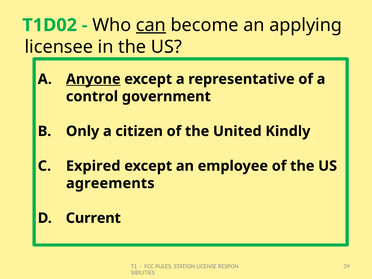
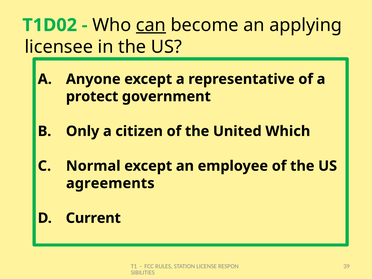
Anyone underline: present -> none (93, 79)
control: control -> protect (92, 96)
Kindly: Kindly -> Which (288, 131)
Expired: Expired -> Normal (93, 166)
